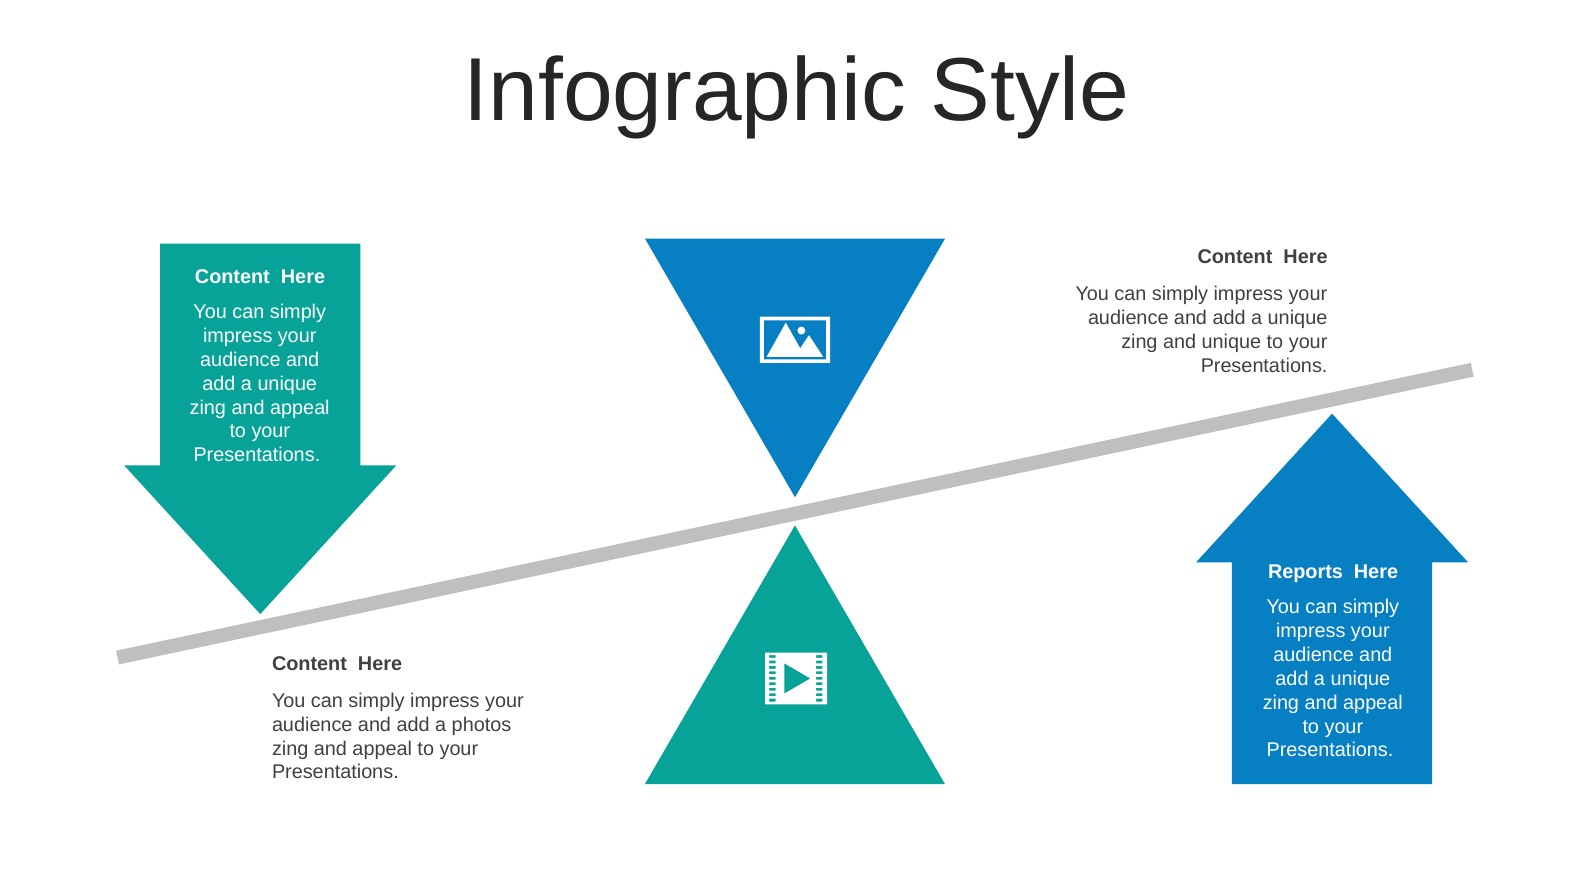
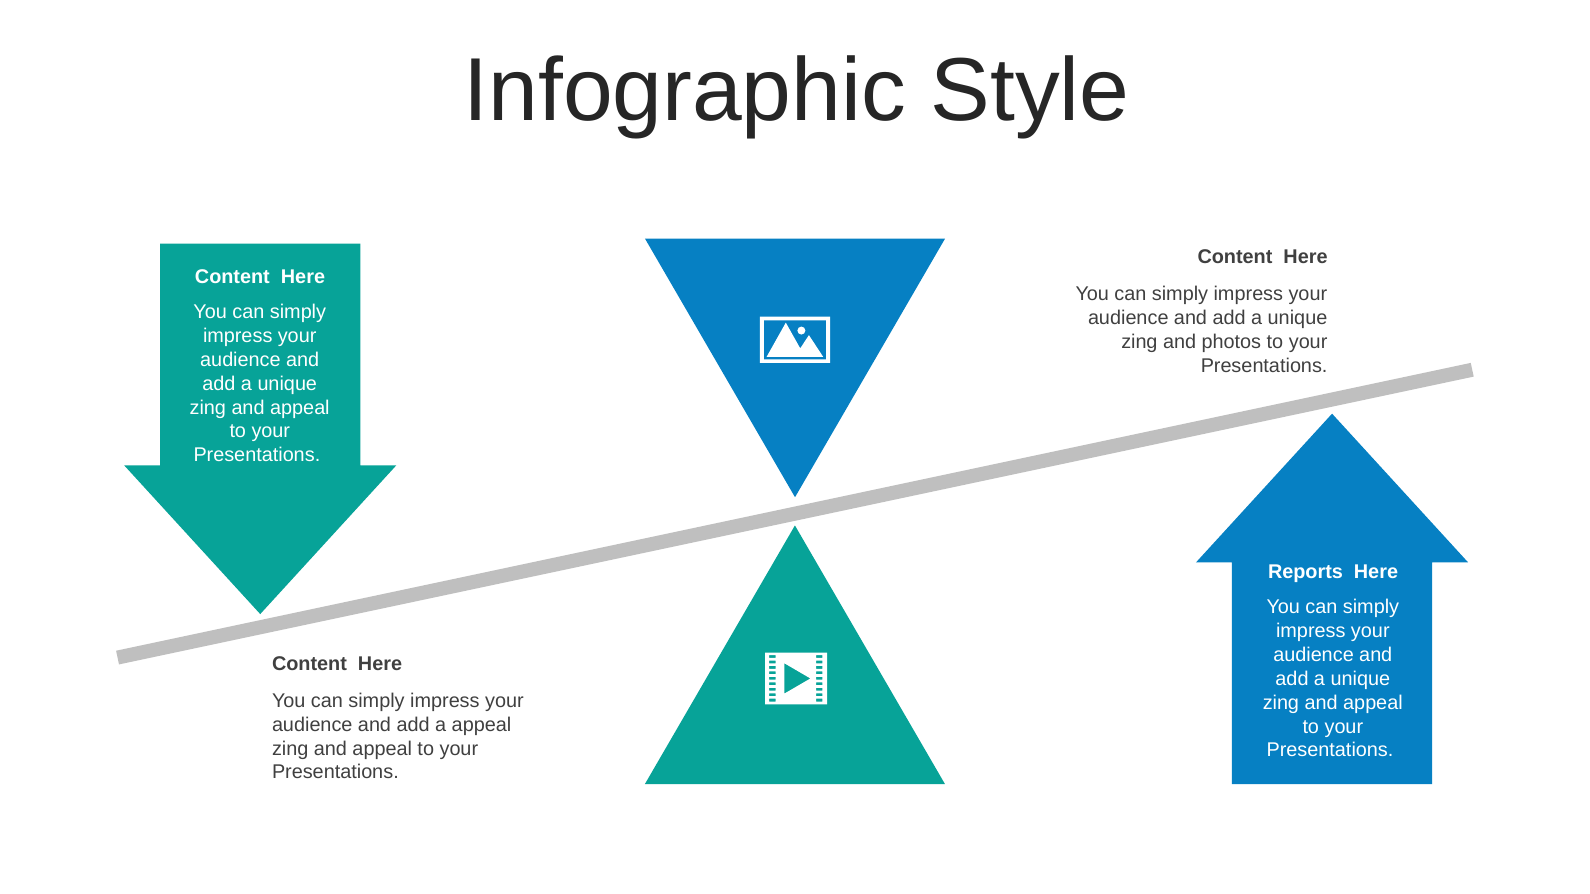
and unique: unique -> photos (1231, 342)
a photos: photos -> appeal (482, 725)
